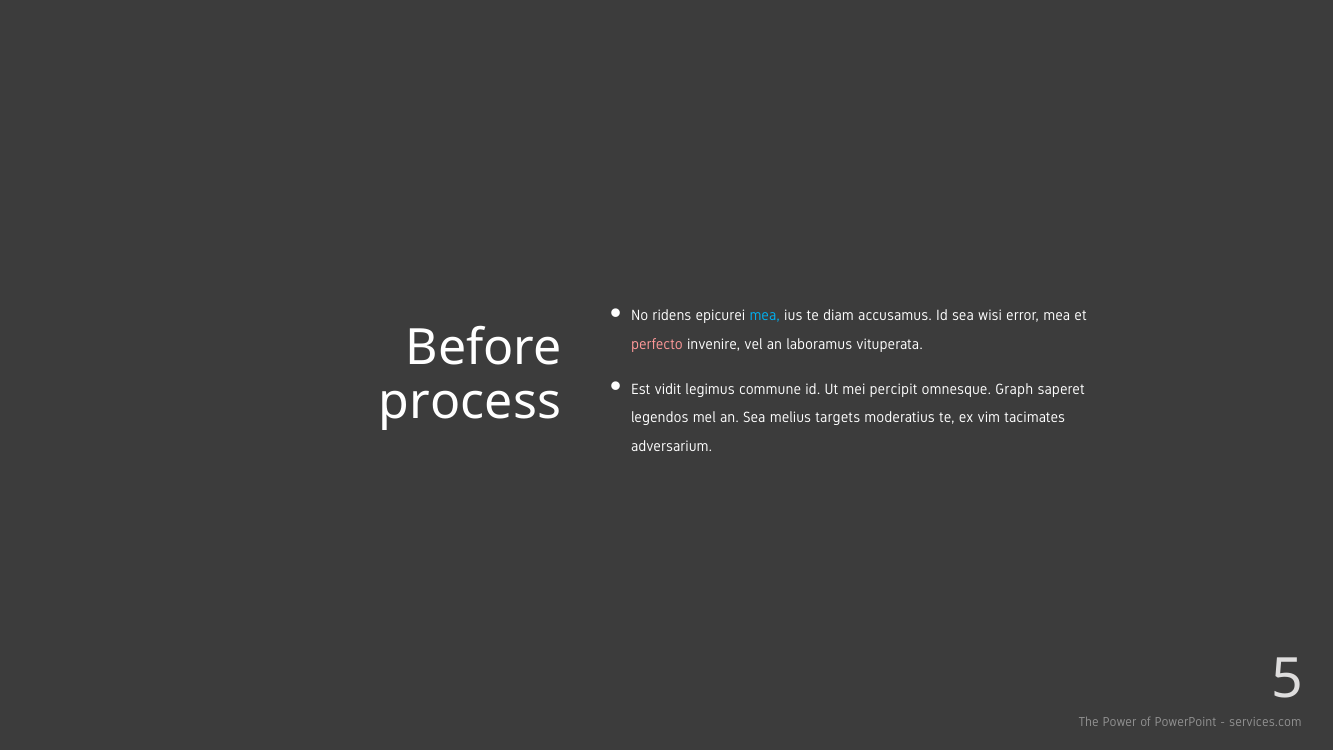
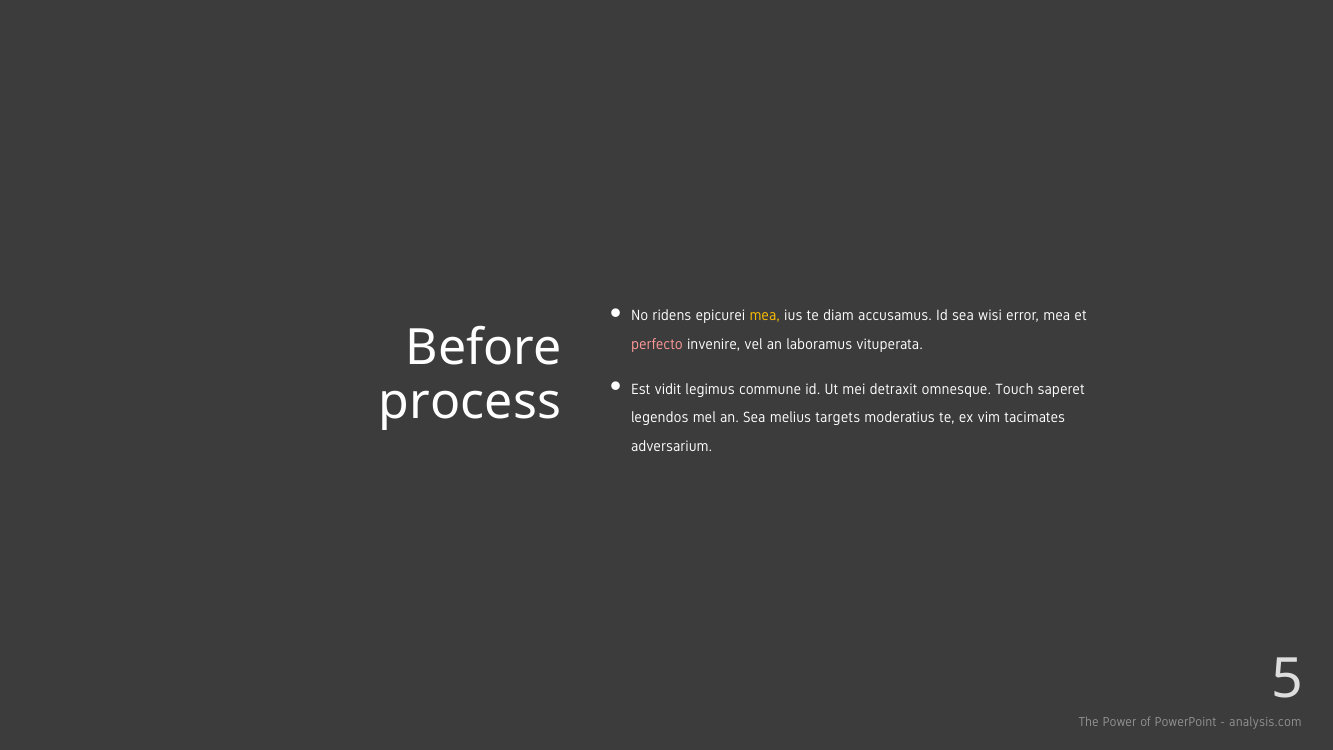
mea colour: light blue -> yellow (765, 316)
percipit: percipit -> detraxit (894, 389)
Graph: Graph -> Touch (1014, 389)
services.com: services.com -> analysis.com (1265, 722)
